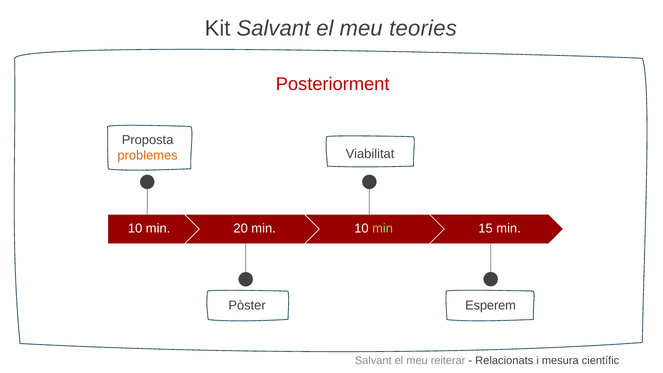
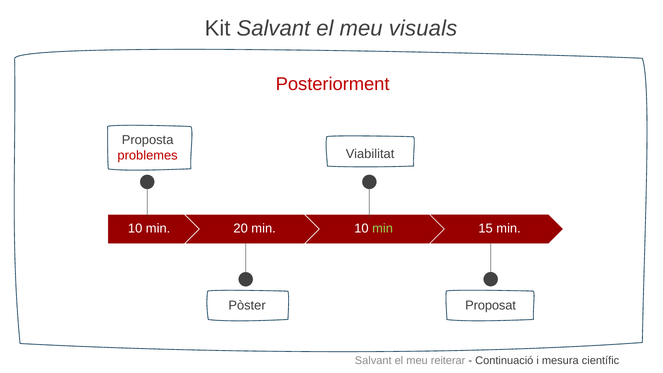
teories: teories -> visuals (423, 28)
problemes colour: orange -> red (148, 156)
Esperem: Esperem -> Proposat (491, 306)
Relacionats: Relacionats -> Continuació (504, 360)
